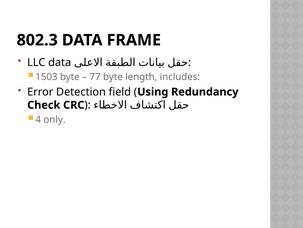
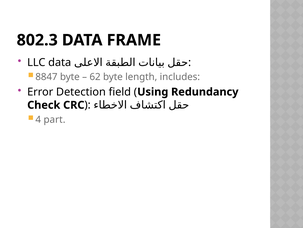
1503: 1503 -> 8847 (46, 77)
77: 77 -> 62 (95, 77)
only: only -> part (54, 119)
